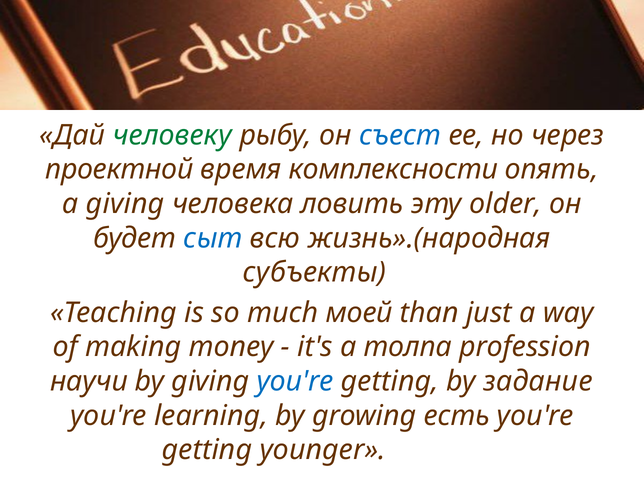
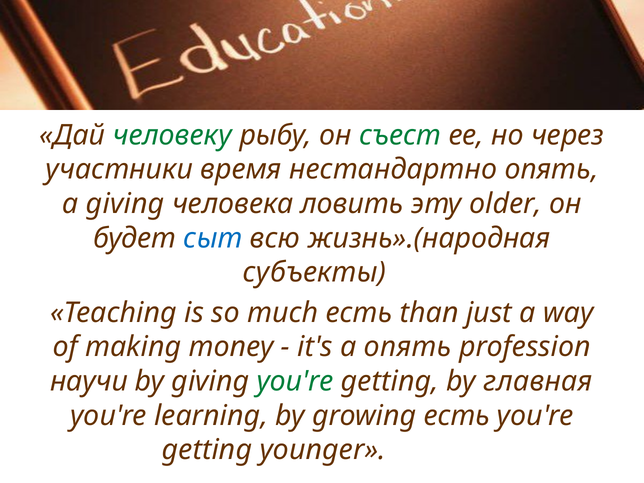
съест colour: blue -> green (400, 135)
проектной: проектной -> участники (119, 169)
комплексности: комплексности -> нестандартно (393, 169)
much моей: моей -> есть (359, 313)
a толпа: толпа -> опять (408, 347)
you're colour: blue -> green (295, 381)
задание: задание -> главная (538, 381)
